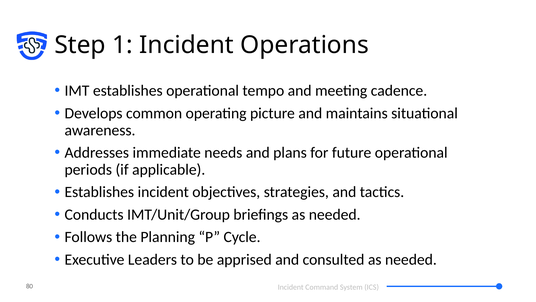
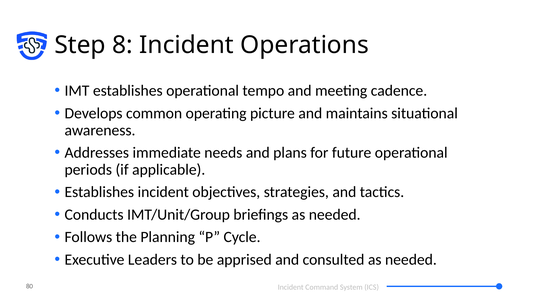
1: 1 -> 8 (123, 45)
